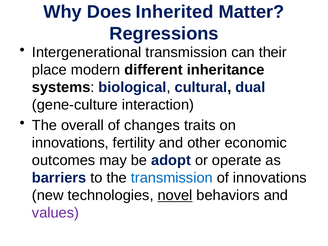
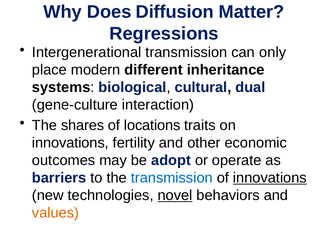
Inherited: Inherited -> Diffusion (175, 12)
their: their -> only (273, 52)
overall: overall -> shares (83, 125)
changes: changes -> locations (152, 125)
innovations underline: none -> present (270, 178)
values colour: purple -> orange (55, 213)
